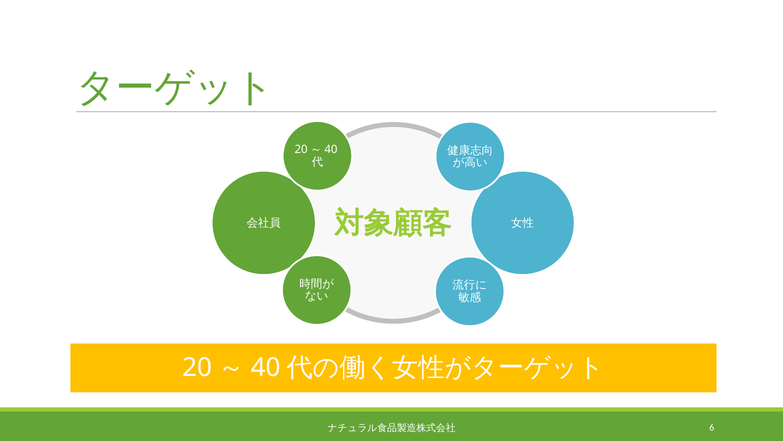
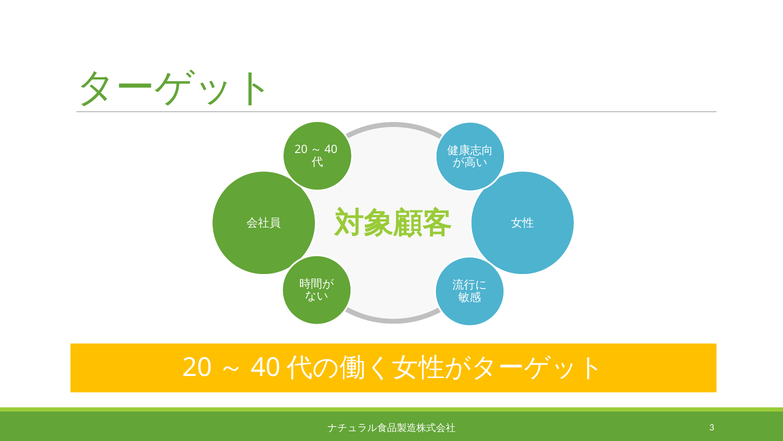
6: 6 -> 3 (712, 427)
